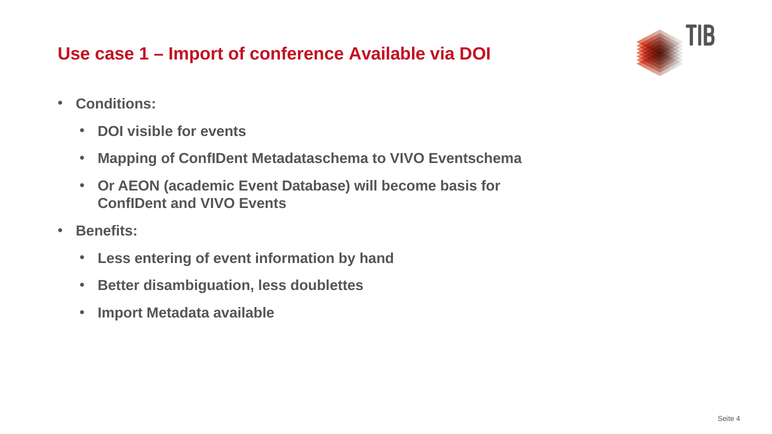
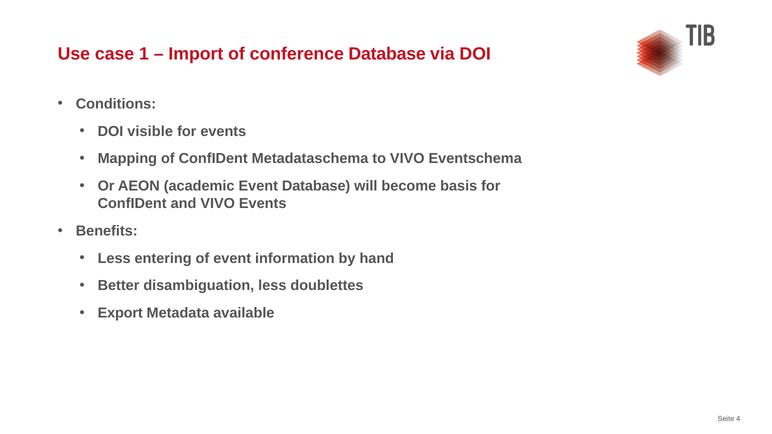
conference Available: Available -> Database (387, 54)
Import: Import -> Export (120, 313)
